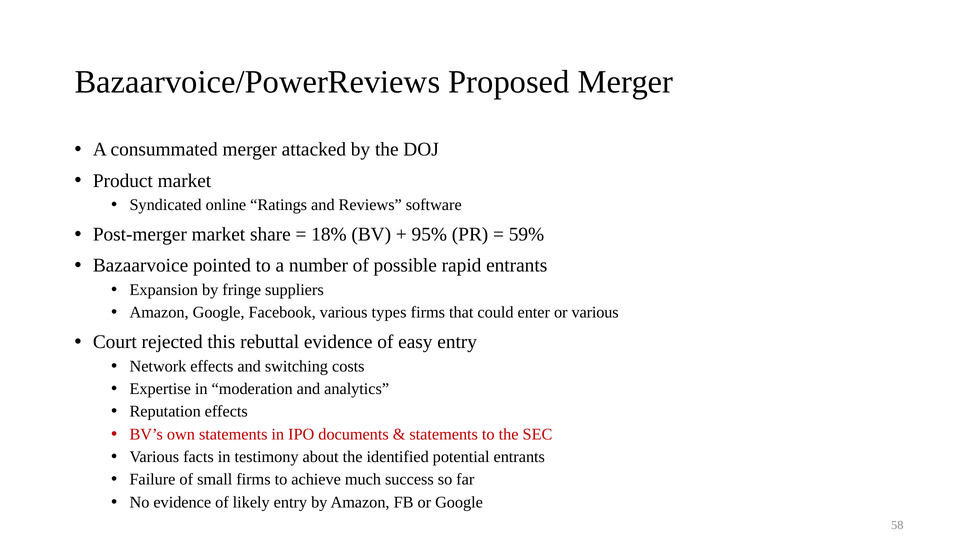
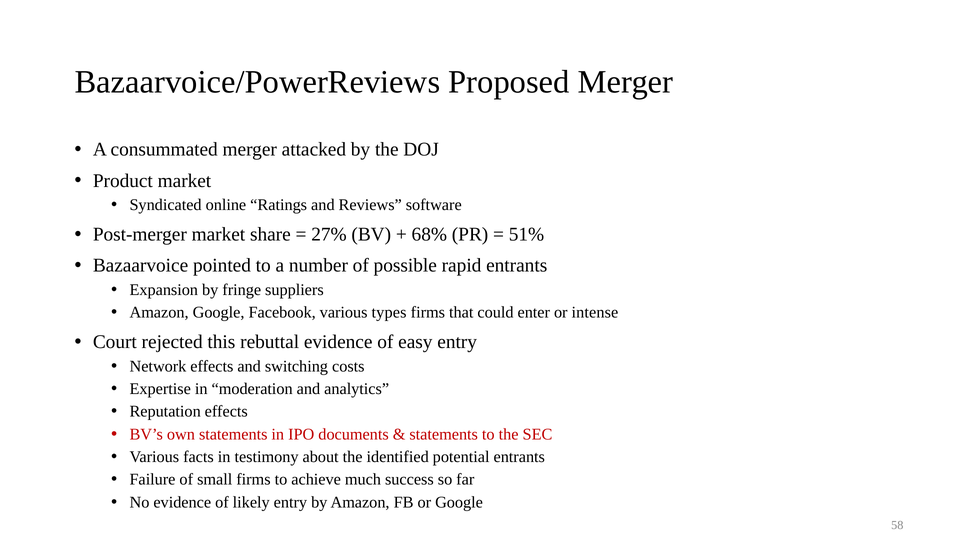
18%: 18% -> 27% (329, 234)
95%: 95% -> 68% (429, 234)
59%: 59% -> 51% (527, 234)
or various: various -> intense (595, 313)
